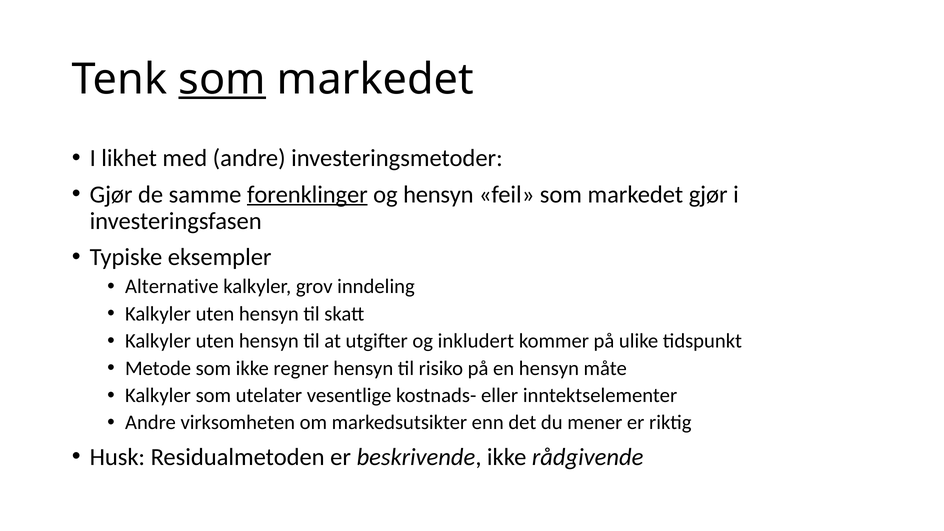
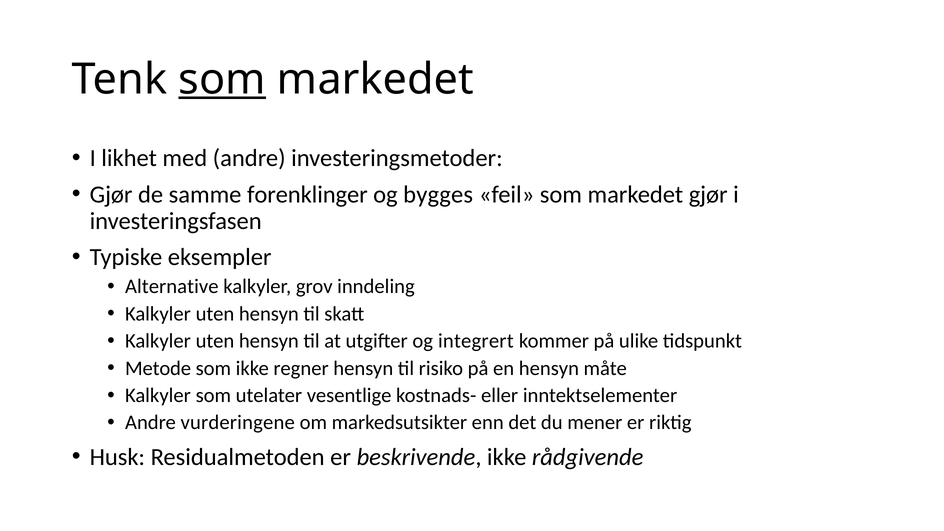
forenklinger underline: present -> none (307, 194)
og hensyn: hensyn -> bygges (438, 194)
inkludert: inkludert -> integrert (476, 341)
virksomheten: virksomheten -> vurderingene (238, 423)
